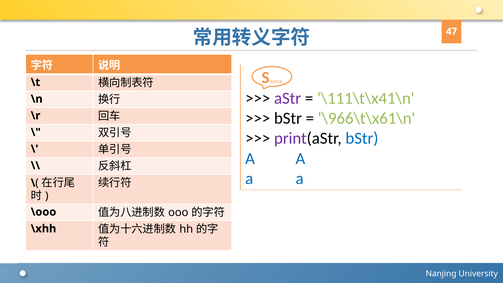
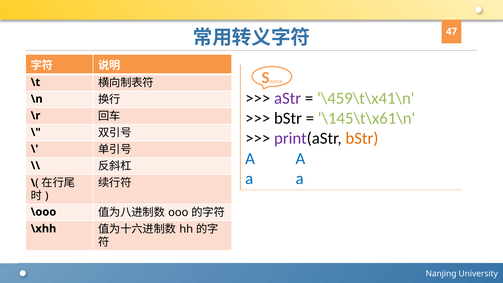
\111\t\x41\n: \111\t\x41\n -> \459\t\x41\n (366, 98)
\966\t\x61\n: \966\t\x61\n -> \145\t\x61\n (367, 118)
bStr colour: blue -> orange (362, 138)
